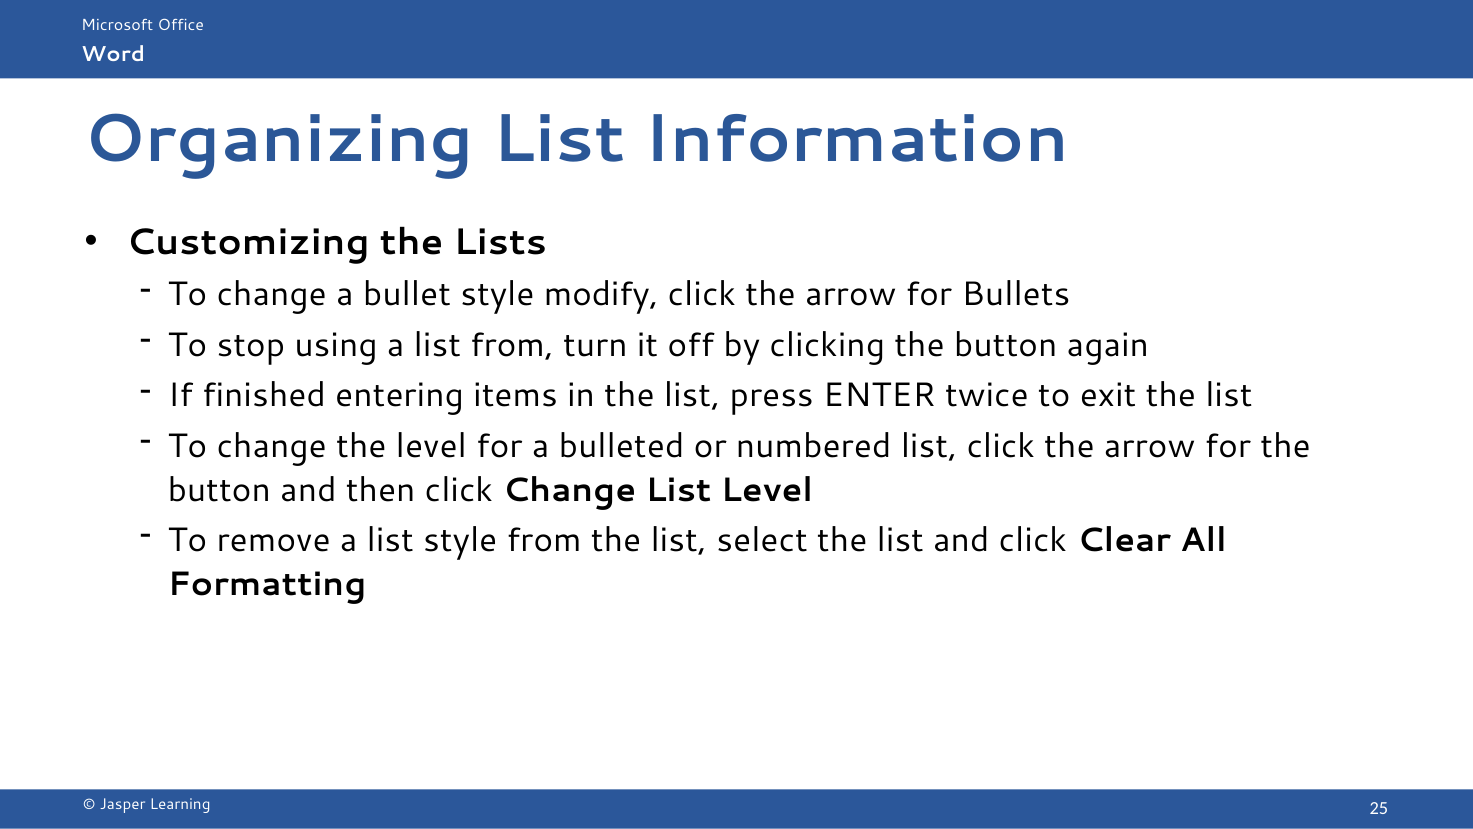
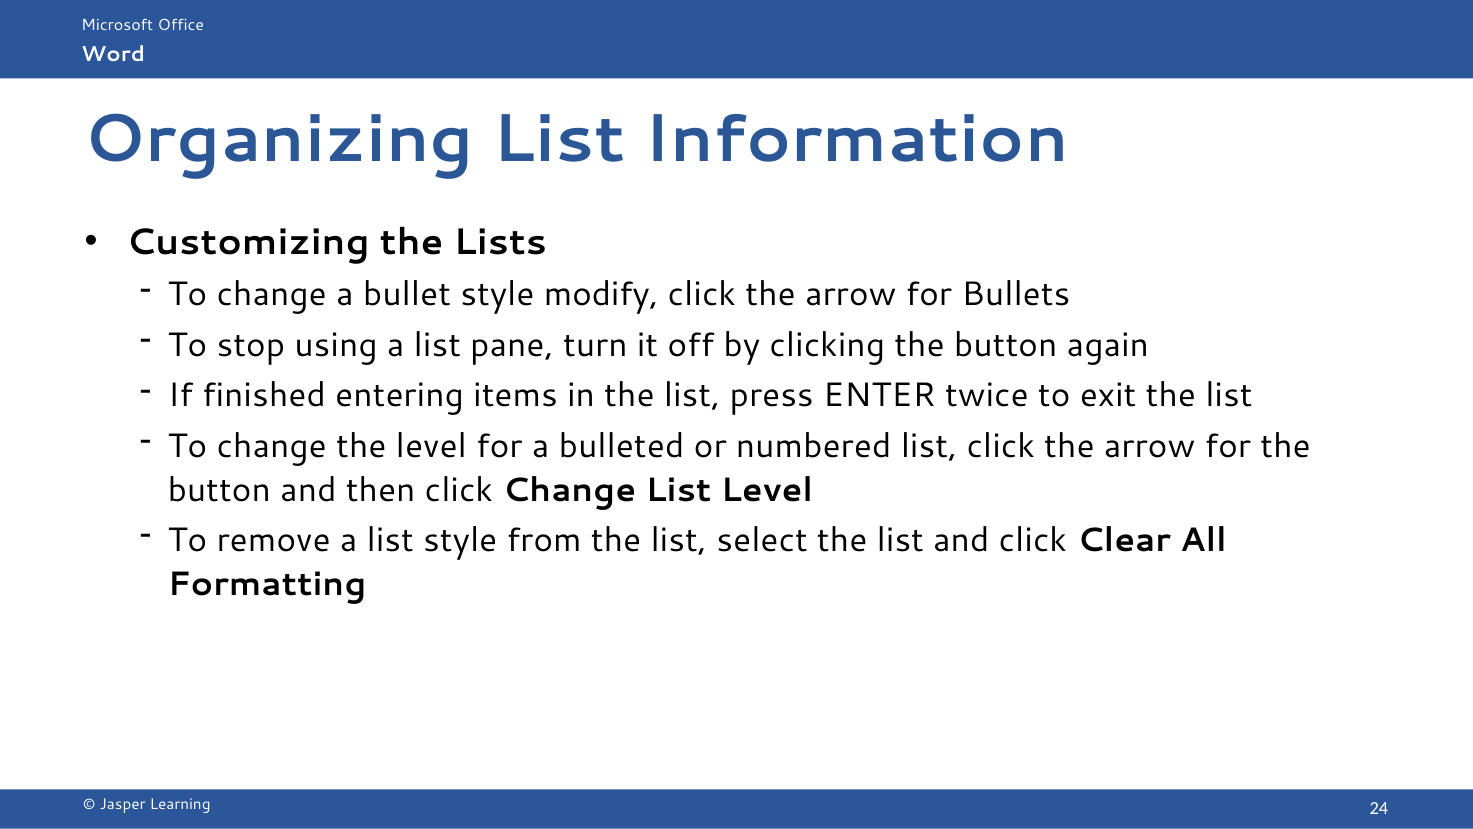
list from: from -> pane (512, 345)
25: 25 -> 24 (1379, 808)
